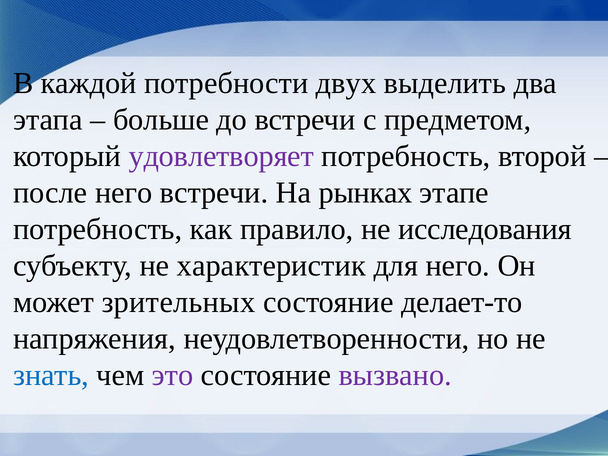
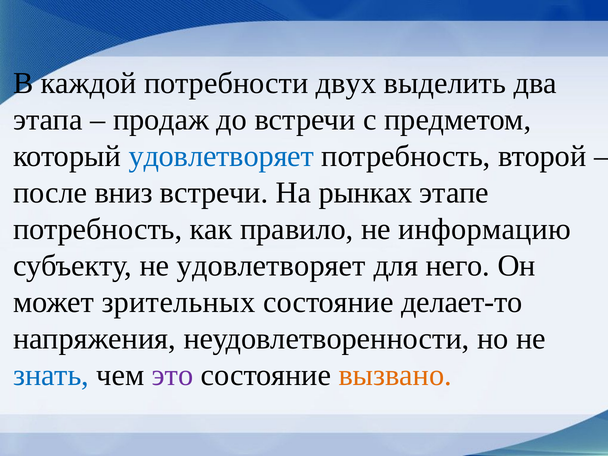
больше: больше -> продаж (161, 120)
удовлетворяет colour: purple -> blue (221, 156)
после него: него -> вниз (124, 193)
исследования: исследования -> информацию (485, 229)
не характеристик: характеристик -> удовлетворяет (271, 266)
вызвано colour: purple -> orange (395, 375)
